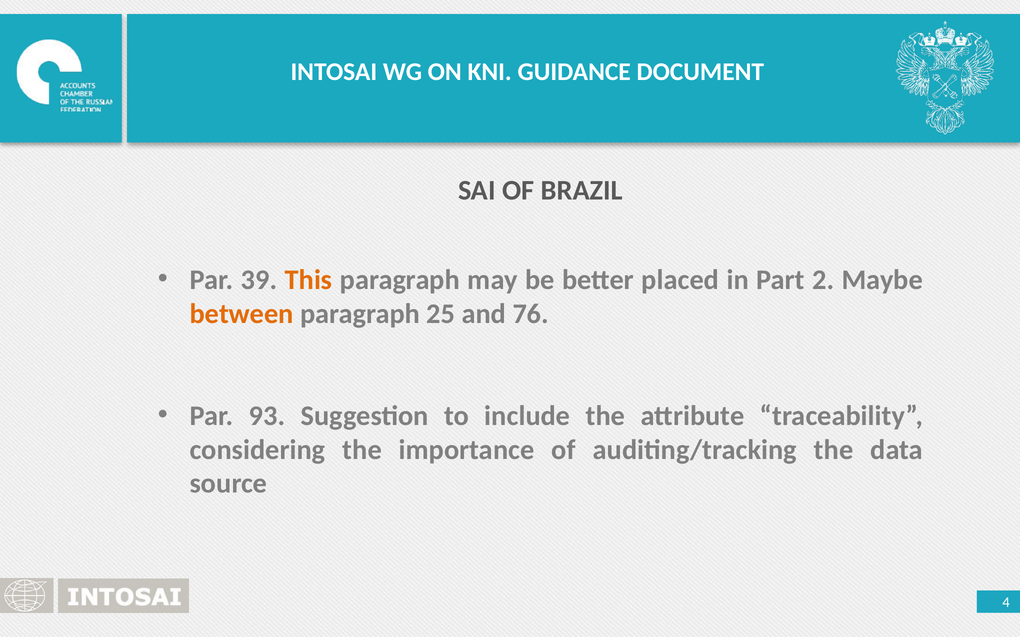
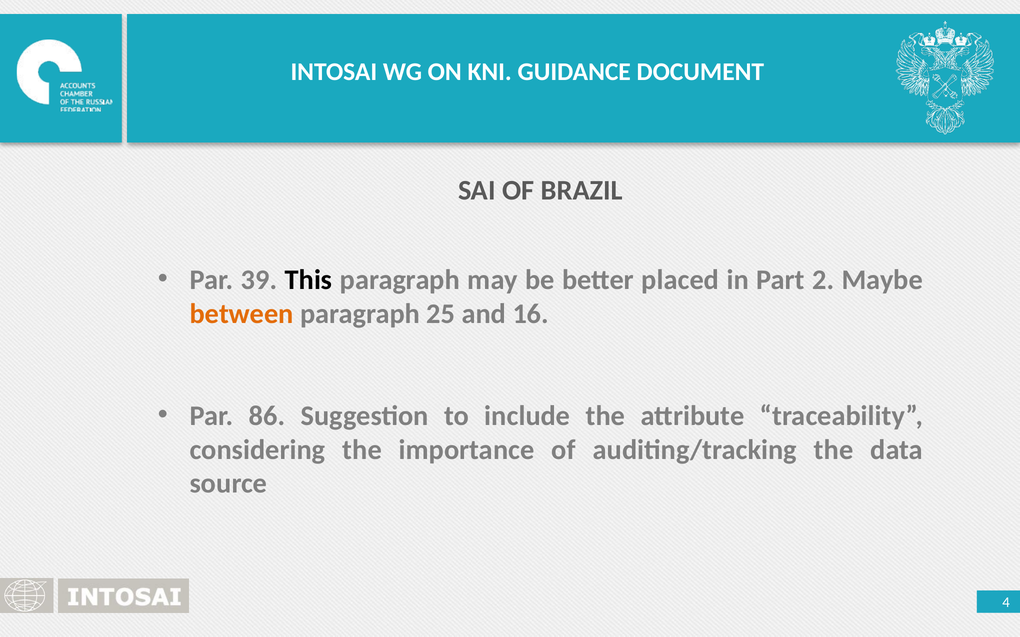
This colour: orange -> black (308, 280)
76: 76 -> 16 (531, 314)
93: 93 -> 86 (267, 416)
